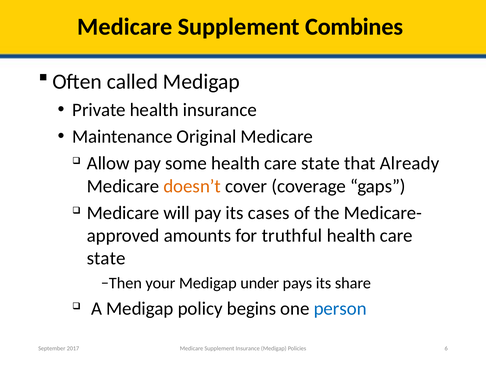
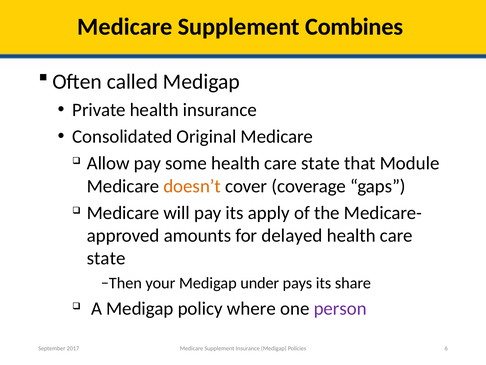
Maintenance: Maintenance -> Consolidated (122, 136)
Already: Already -> Module (410, 163)
cases: cases -> apply (269, 213)
truthful: truthful -> delayed (292, 235)
begins: begins -> where (251, 308)
person colour: blue -> purple (340, 308)
